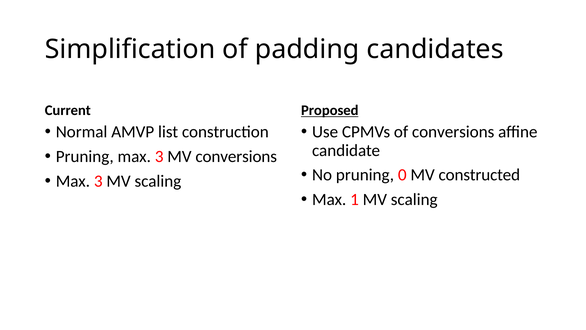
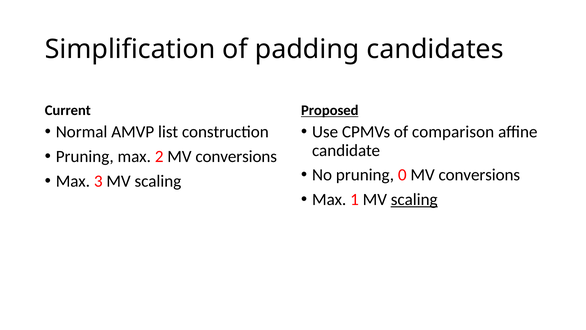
of conversions: conversions -> comparison (453, 132)
Pruning max 3: 3 -> 2 (159, 156)
0 MV constructed: constructed -> conversions (479, 175)
scaling underline: none -> present (414, 199)
